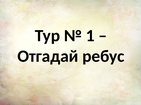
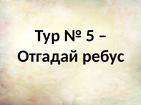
1: 1 -> 5 (90, 36)
